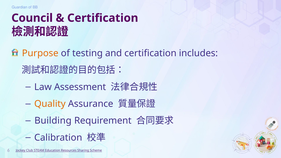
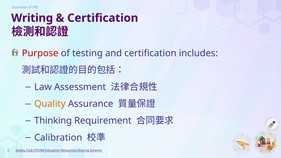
Council: Council -> Writing (32, 18)
Purpose colour: orange -> red (40, 53)
Building: Building -> Thinking (53, 121)
